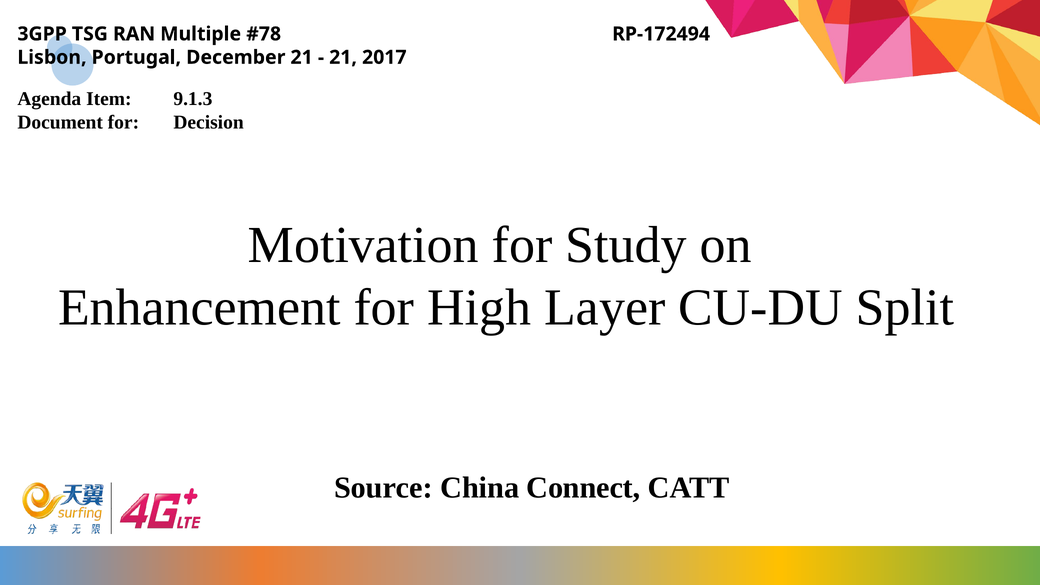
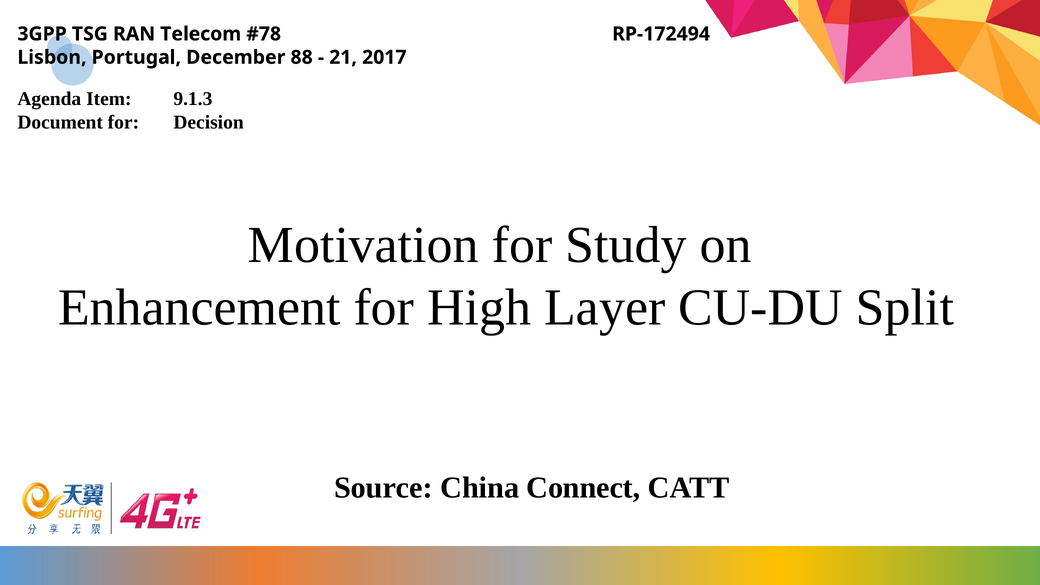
Multiple: Multiple -> Telecom (201, 34)
December 21: 21 -> 88 (302, 57)
